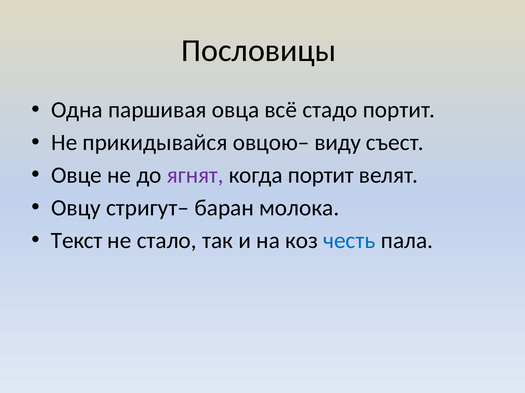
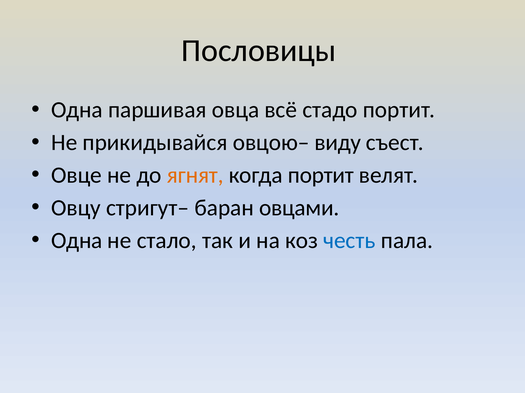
ягнят colour: purple -> orange (195, 175)
молока: молока -> овцами (299, 208)
Текст: Текст -> Одна (77, 241)
